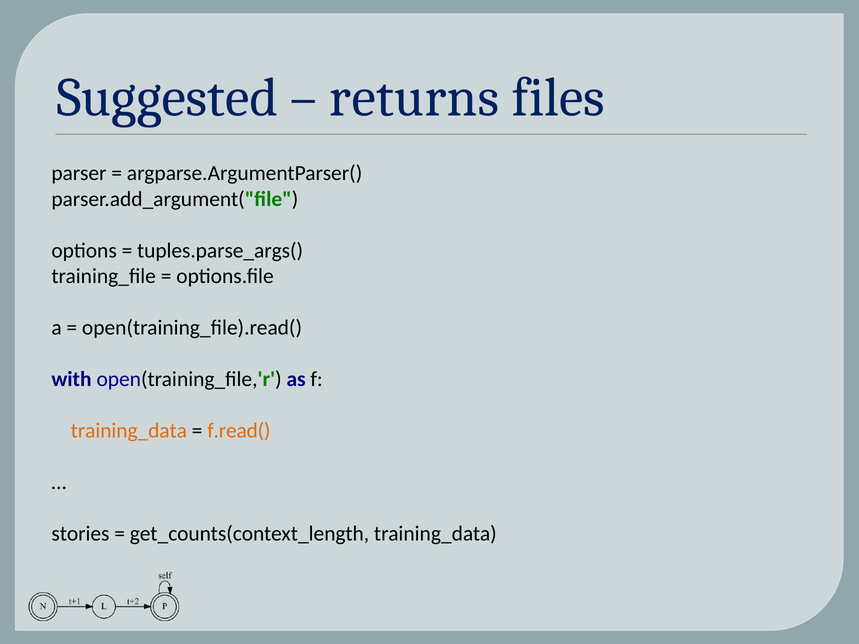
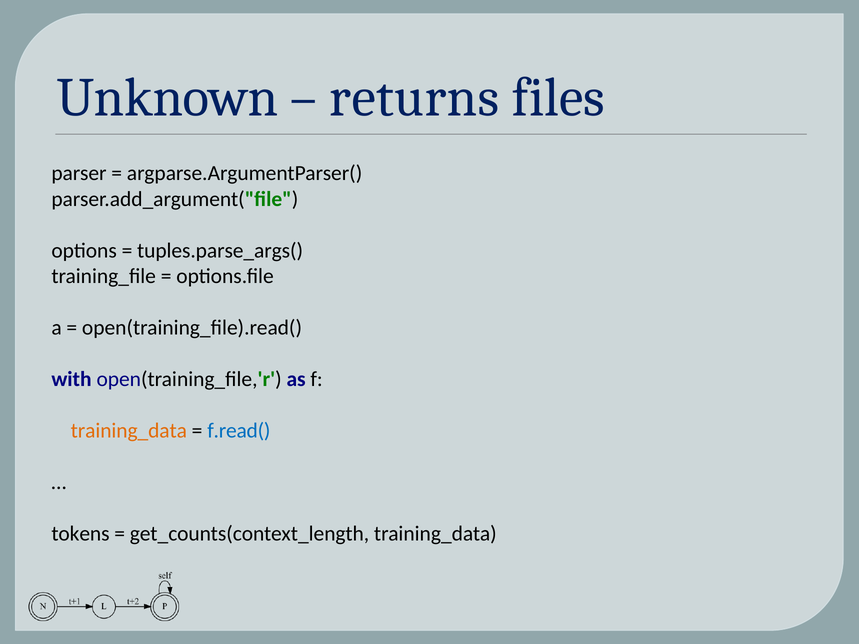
Suggested: Suggested -> Unknown (168, 98)
f.read( colour: orange -> blue (239, 431)
stories: stories -> tokens (80, 534)
